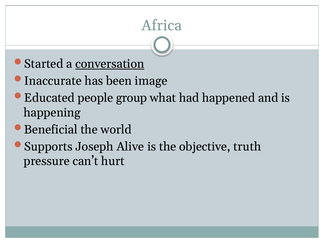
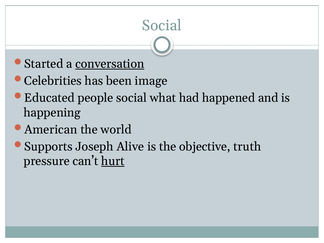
Africa: Africa -> Social (162, 26)
Inaccurate: Inaccurate -> Celebrities (53, 81)
people group: group -> social (132, 98)
Beneficial: Beneficial -> American (51, 130)
hurt underline: none -> present (113, 161)
